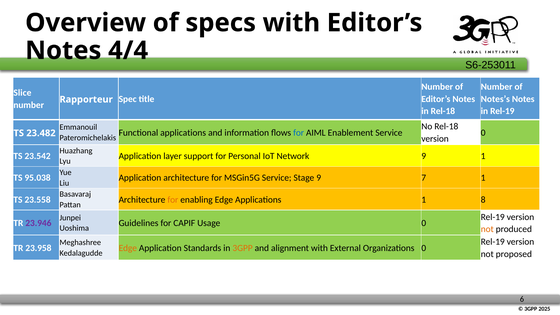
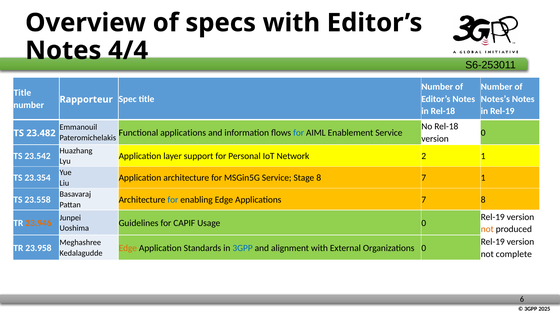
Slice: Slice -> Title (22, 93)
Network 9: 9 -> 2 (424, 156)
95.038: 95.038 -> 23.354 (38, 178)
Stage 9: 9 -> 8 (319, 178)
for colour: orange -> blue (173, 200)
Applications 1: 1 -> 7 (424, 200)
23.946 colour: purple -> orange (38, 223)
3GPP colour: orange -> blue (243, 248)
proposed: proposed -> complete (514, 254)
